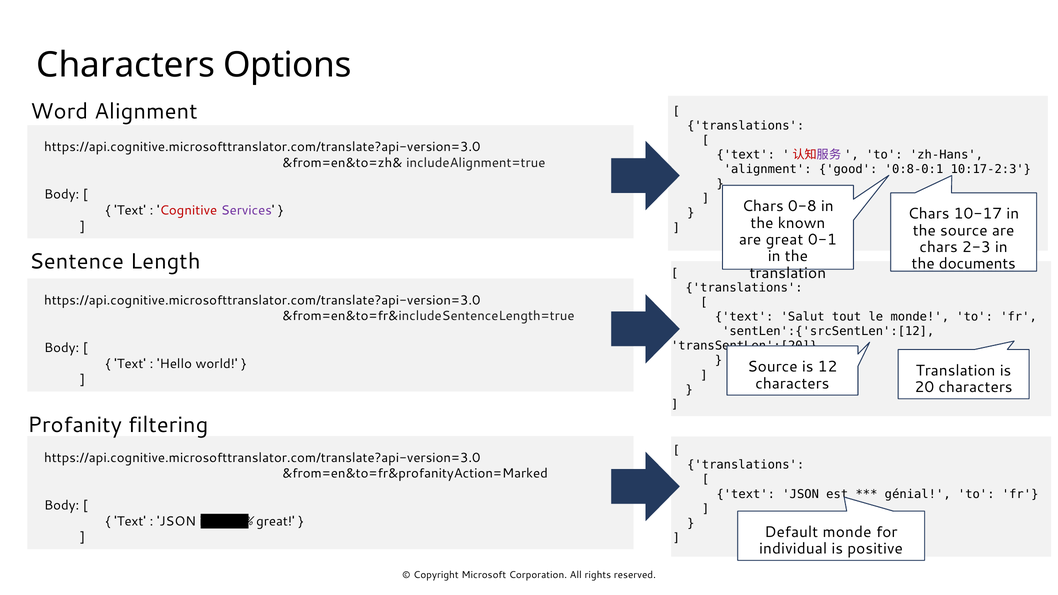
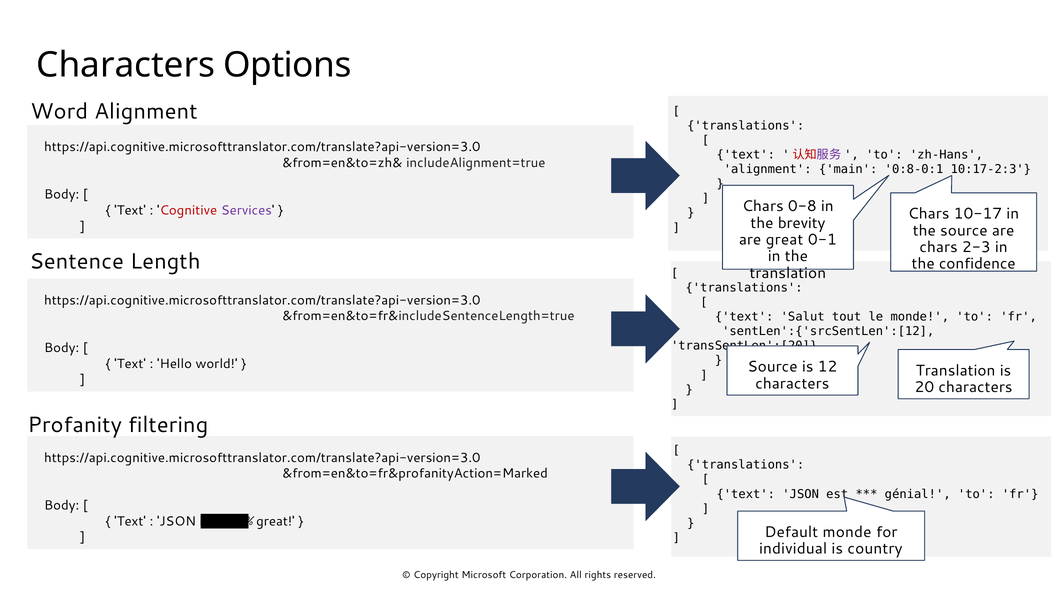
good: good -> main (848, 169)
known: known -> brevity (802, 223)
documents: documents -> confidence (977, 264)
positive: positive -> country (875, 549)
